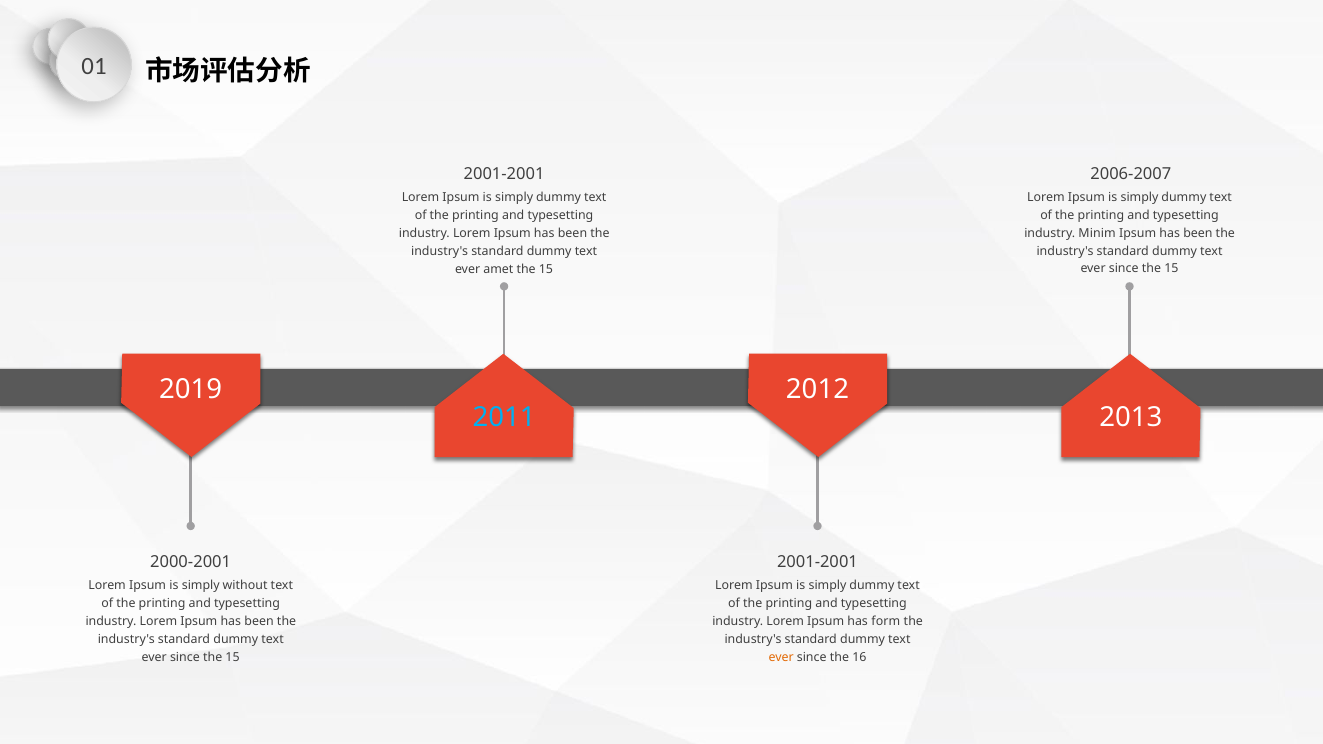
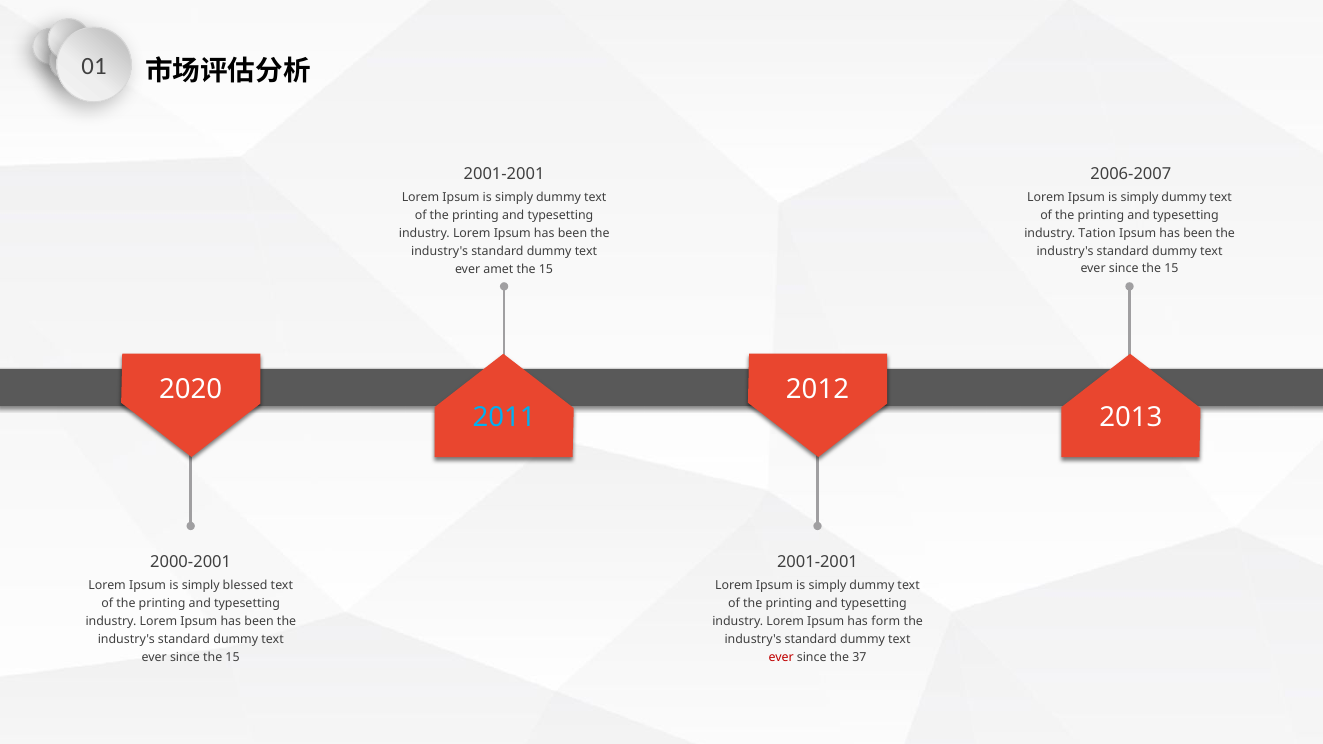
Minim: Minim -> Tation (1097, 233)
2019: 2019 -> 2020 (191, 389)
without: without -> blessed (245, 586)
ever colour: orange -> red (781, 657)
16: 16 -> 37 (859, 657)
